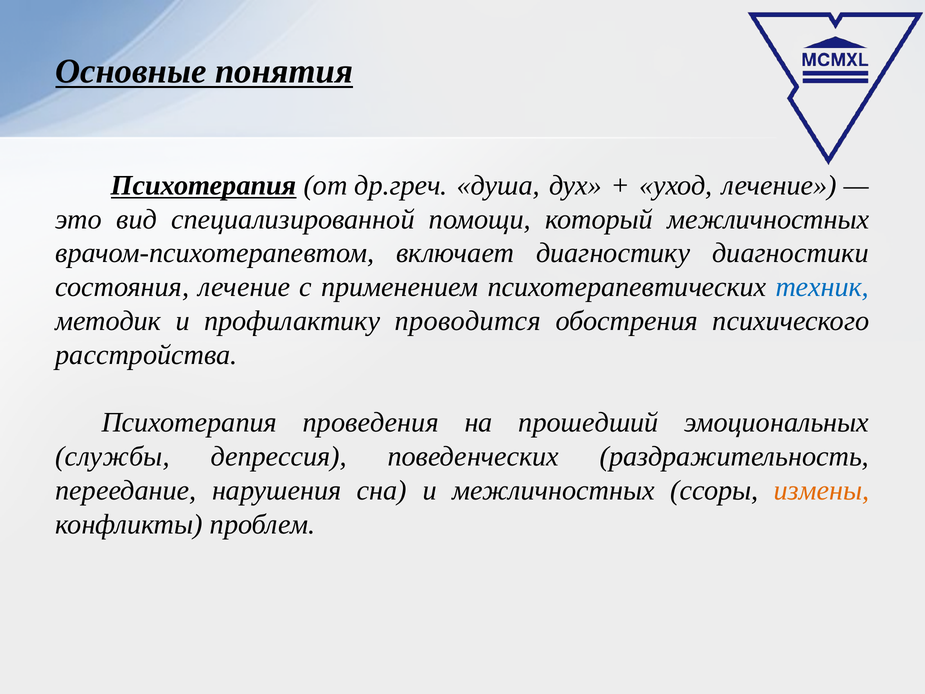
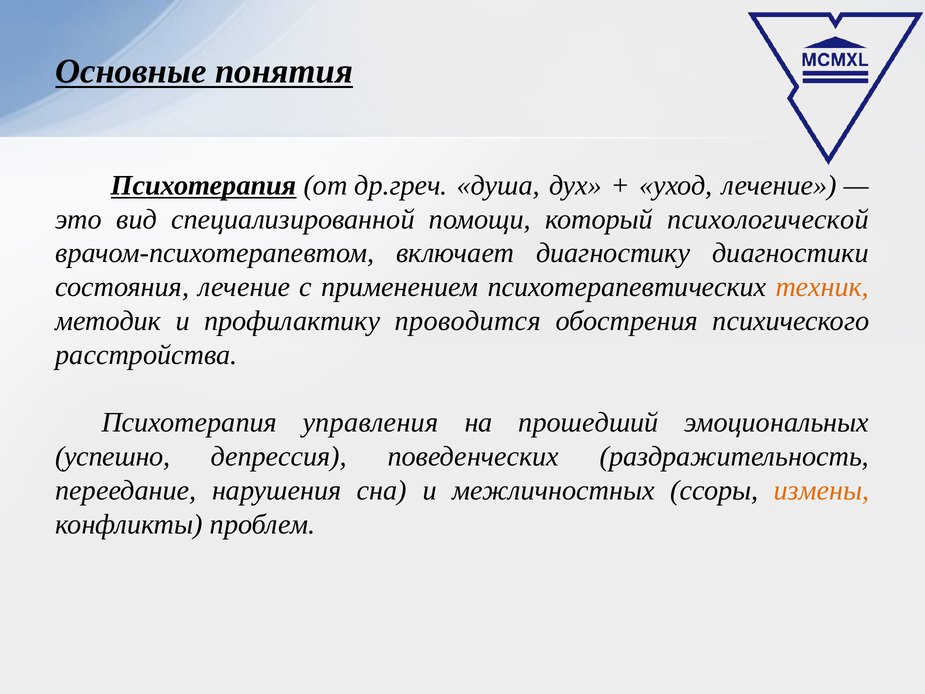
который межличностных: межличностных -> психологической (768, 219)
техник colour: blue -> orange (822, 287)
проведения: проведения -> управления (371, 422)
службы: службы -> успешно (113, 456)
